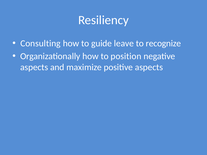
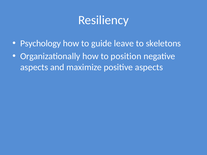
Consulting: Consulting -> Psychology (41, 43)
recognize: recognize -> skeletons (163, 43)
